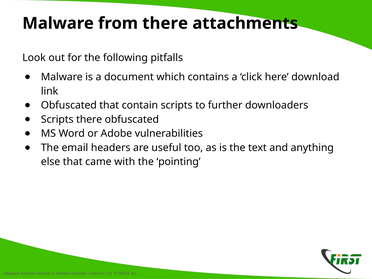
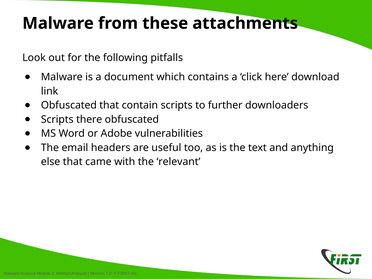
from there: there -> these (165, 23)
pointing: pointing -> relevant (178, 162)
